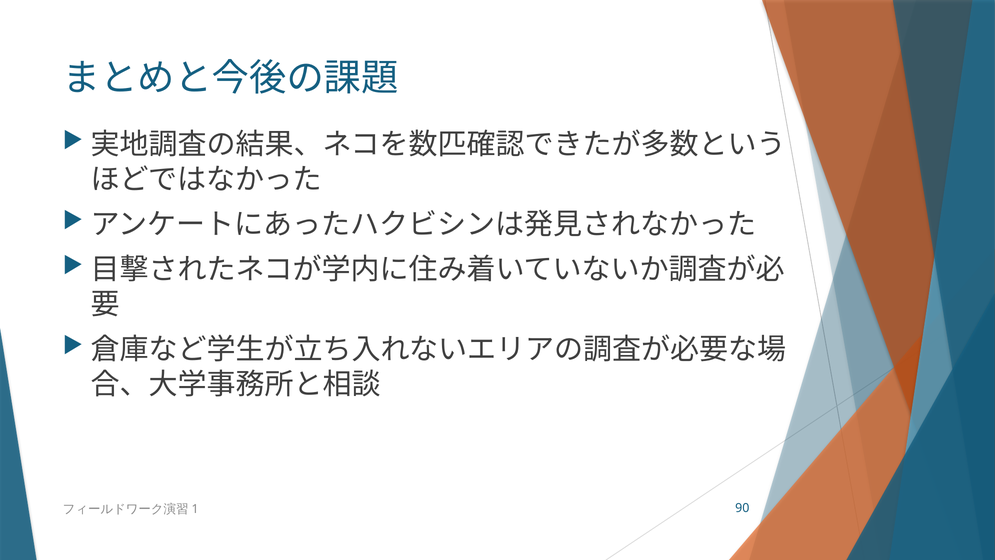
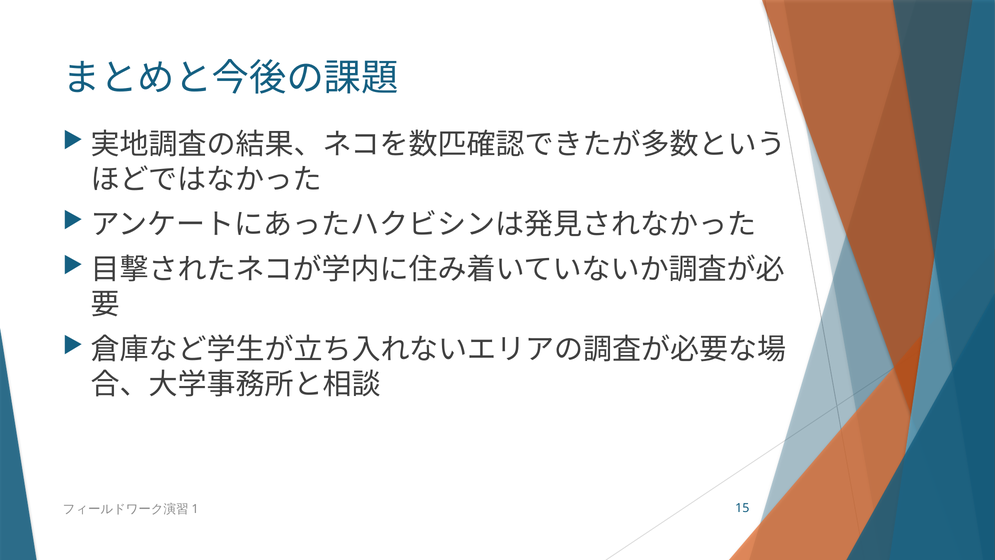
90: 90 -> 15 (742, 508)
